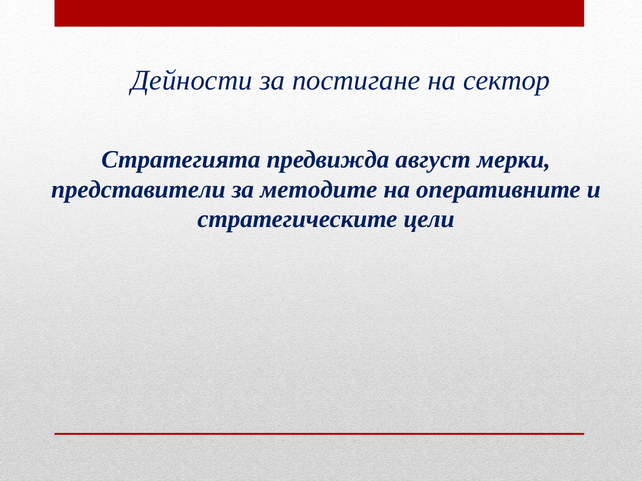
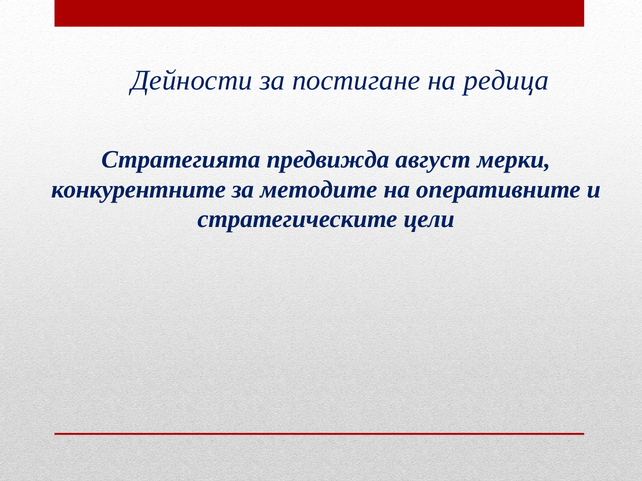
сектор: сектор -> редица (506, 80)
представители: представители -> конкурентните (138, 189)
